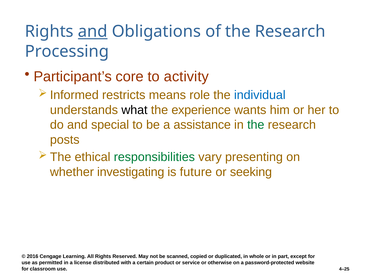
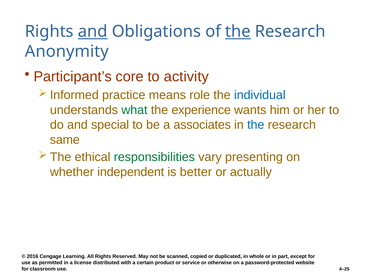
the underline: none -> present (238, 31)
Processing: Processing -> Anonymity (67, 51)
restricts: restricts -> practice (124, 95)
what colour: black -> green (134, 110)
assistance: assistance -> associates (202, 125)
the colour: green -> blue (256, 125)
posts: posts -> same (65, 139)
investigating: investigating -> independent (131, 172)
future: future -> better (196, 172)
seeking: seeking -> actually (251, 172)
